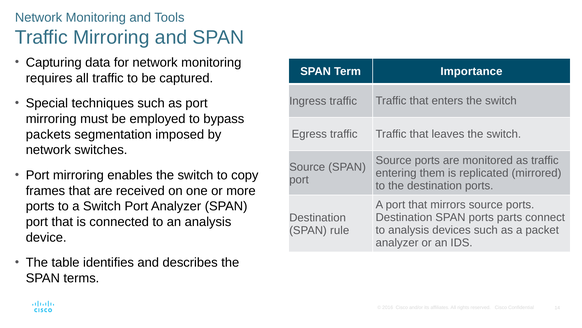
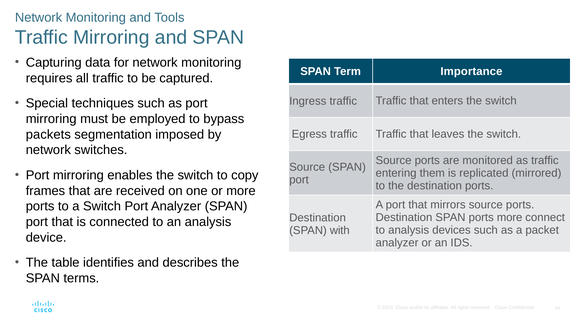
ports parts: parts -> more (510, 217)
rule: rule -> with (340, 230)
